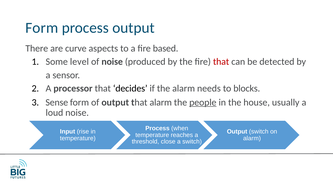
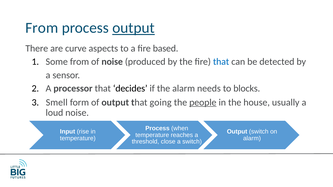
Form: Form -> From (42, 28)
output underline: none -> present (134, 28)
Some level: level -> from (79, 62)
that colour: red -> blue (221, 62)
Sense: Sense -> Smell (57, 102)
that alarm: alarm -> going (161, 102)
